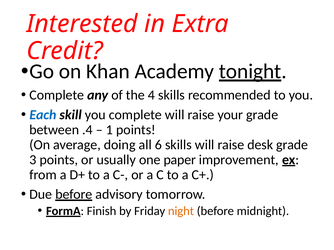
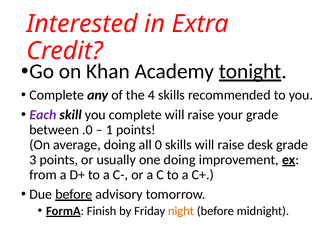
Each colour: blue -> purple (43, 115)
.4: .4 -> .0 (88, 130)
6: 6 -> 0 (158, 145)
one paper: paper -> doing (180, 160)
